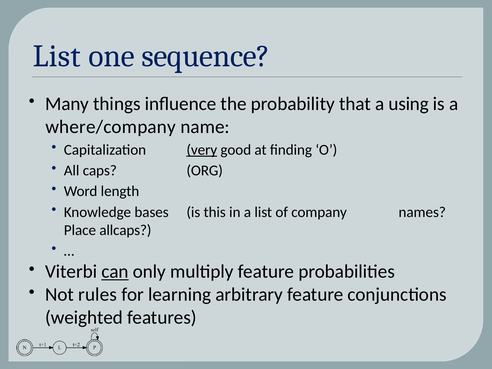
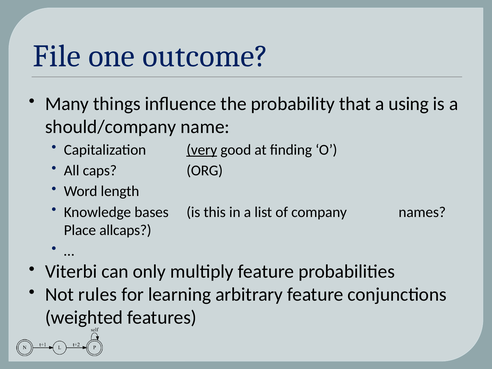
List: List -> File (57, 56)
sequence: sequence -> outcome (205, 56)
where/company: where/company -> should/company (111, 127)
can underline: present -> none (115, 272)
